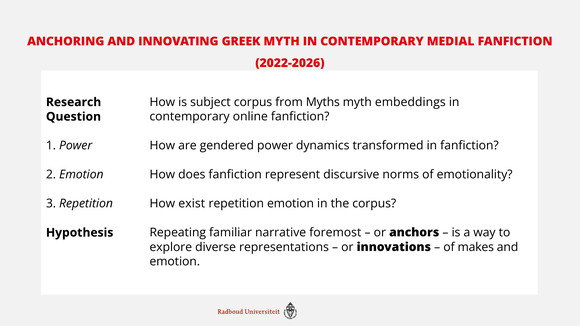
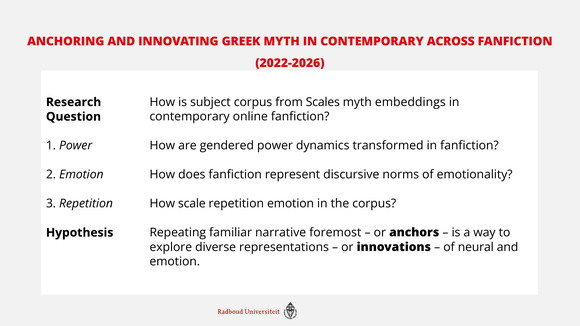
MEDIAL: MEDIAL -> ACROSS (451, 41)
Myths: Myths -> Scales (323, 102)
exist: exist -> scale (192, 204)
makes: makes -> neural (476, 247)
